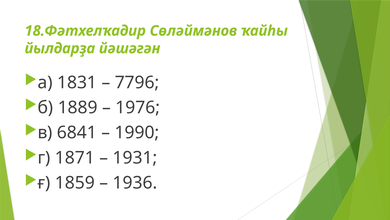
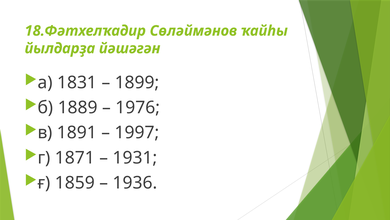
7796: 7796 -> 1899 (137, 82)
6841: 6841 -> 1891 (77, 132)
1990: 1990 -> 1997 (137, 132)
